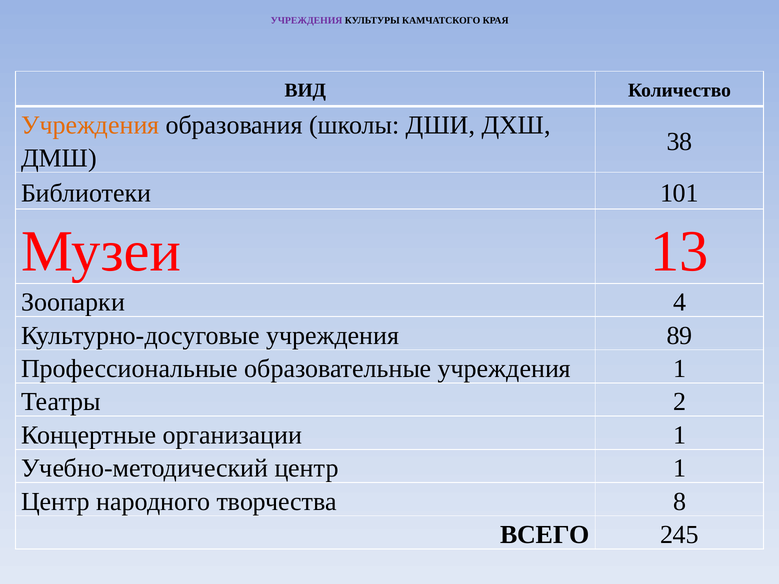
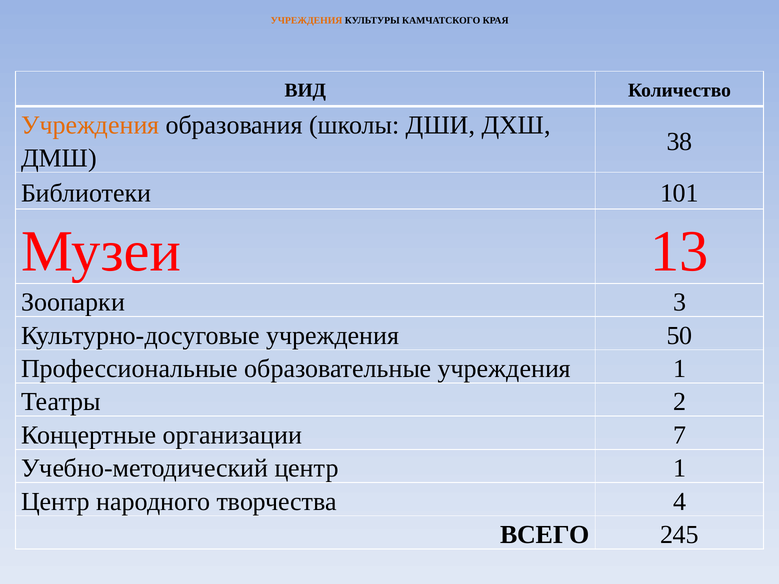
УЧРЕЖДЕНИЯ colour: purple -> orange (307, 20)
4: 4 -> 3 (680, 302)
89: 89 -> 50 (679, 336)
организации 1: 1 -> 7 (680, 435)
8: 8 -> 4 (680, 502)
